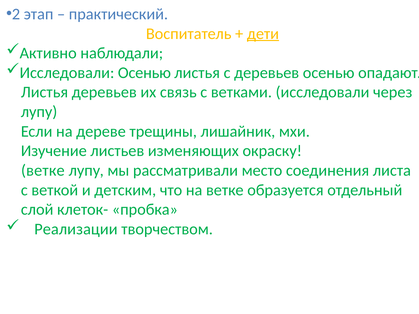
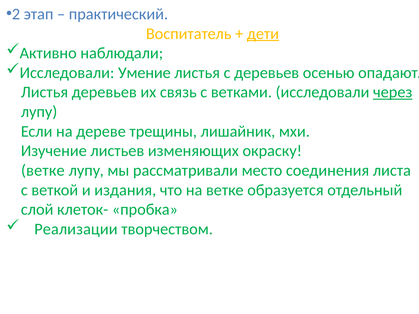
Исследовали Осенью: Осенью -> Умение (144, 73)
через underline: none -> present (393, 92)
детским: детским -> издания (125, 190)
